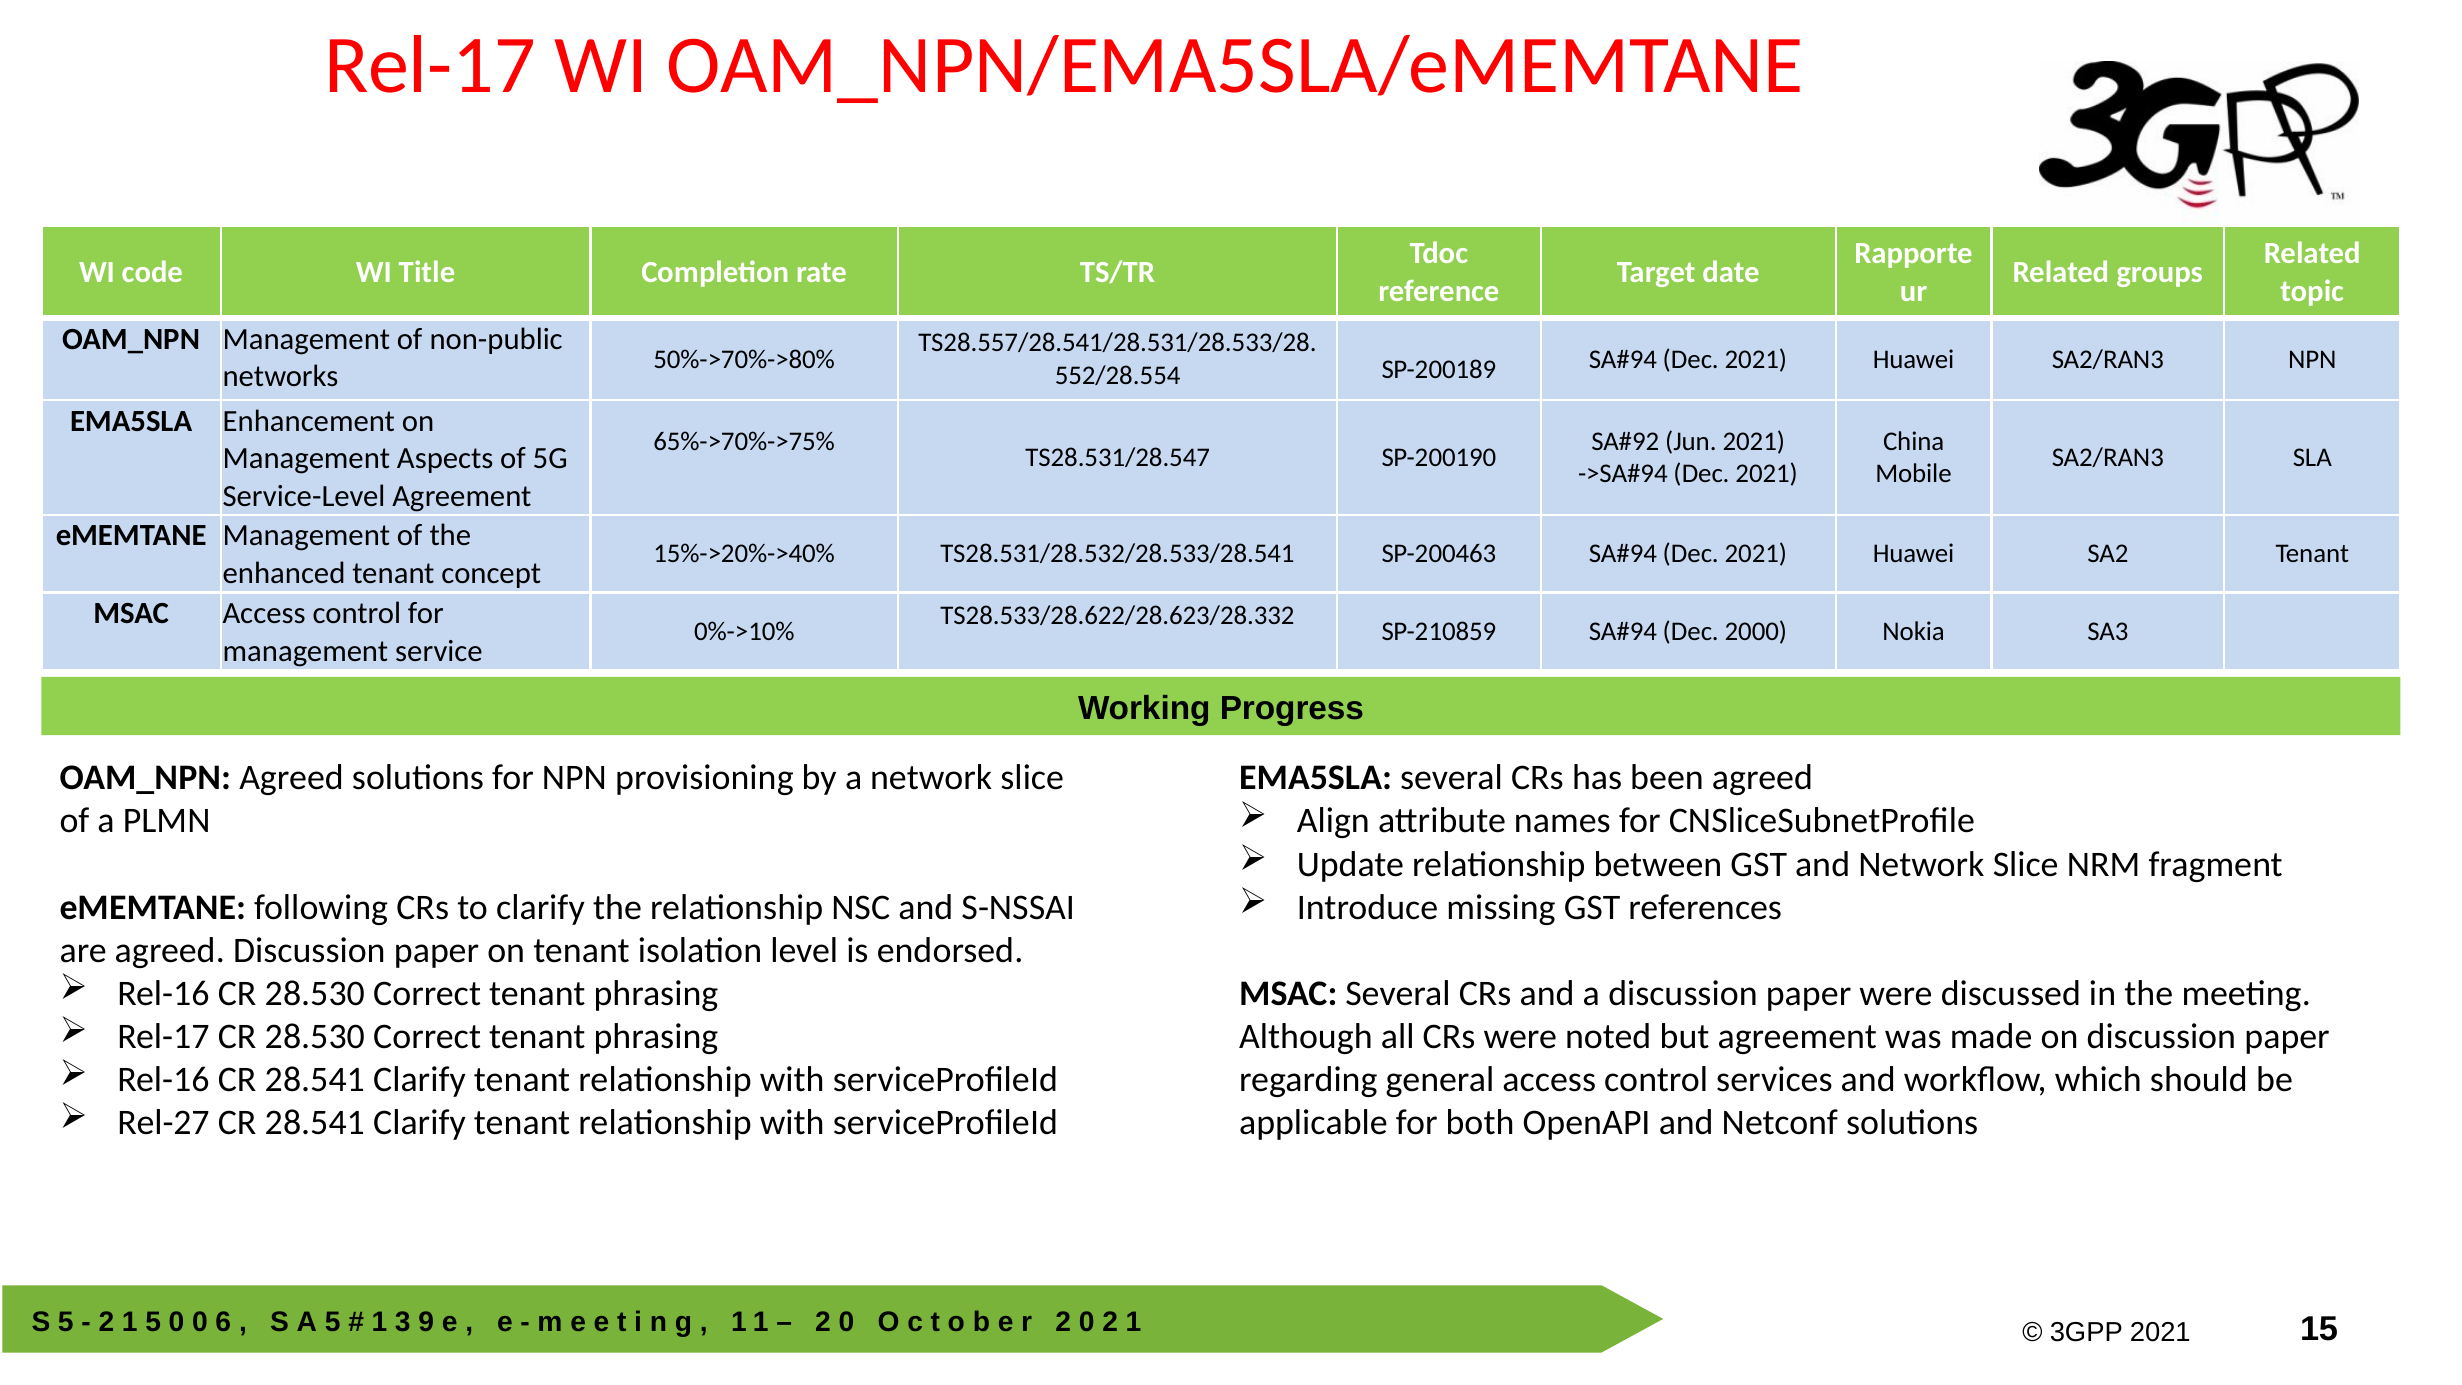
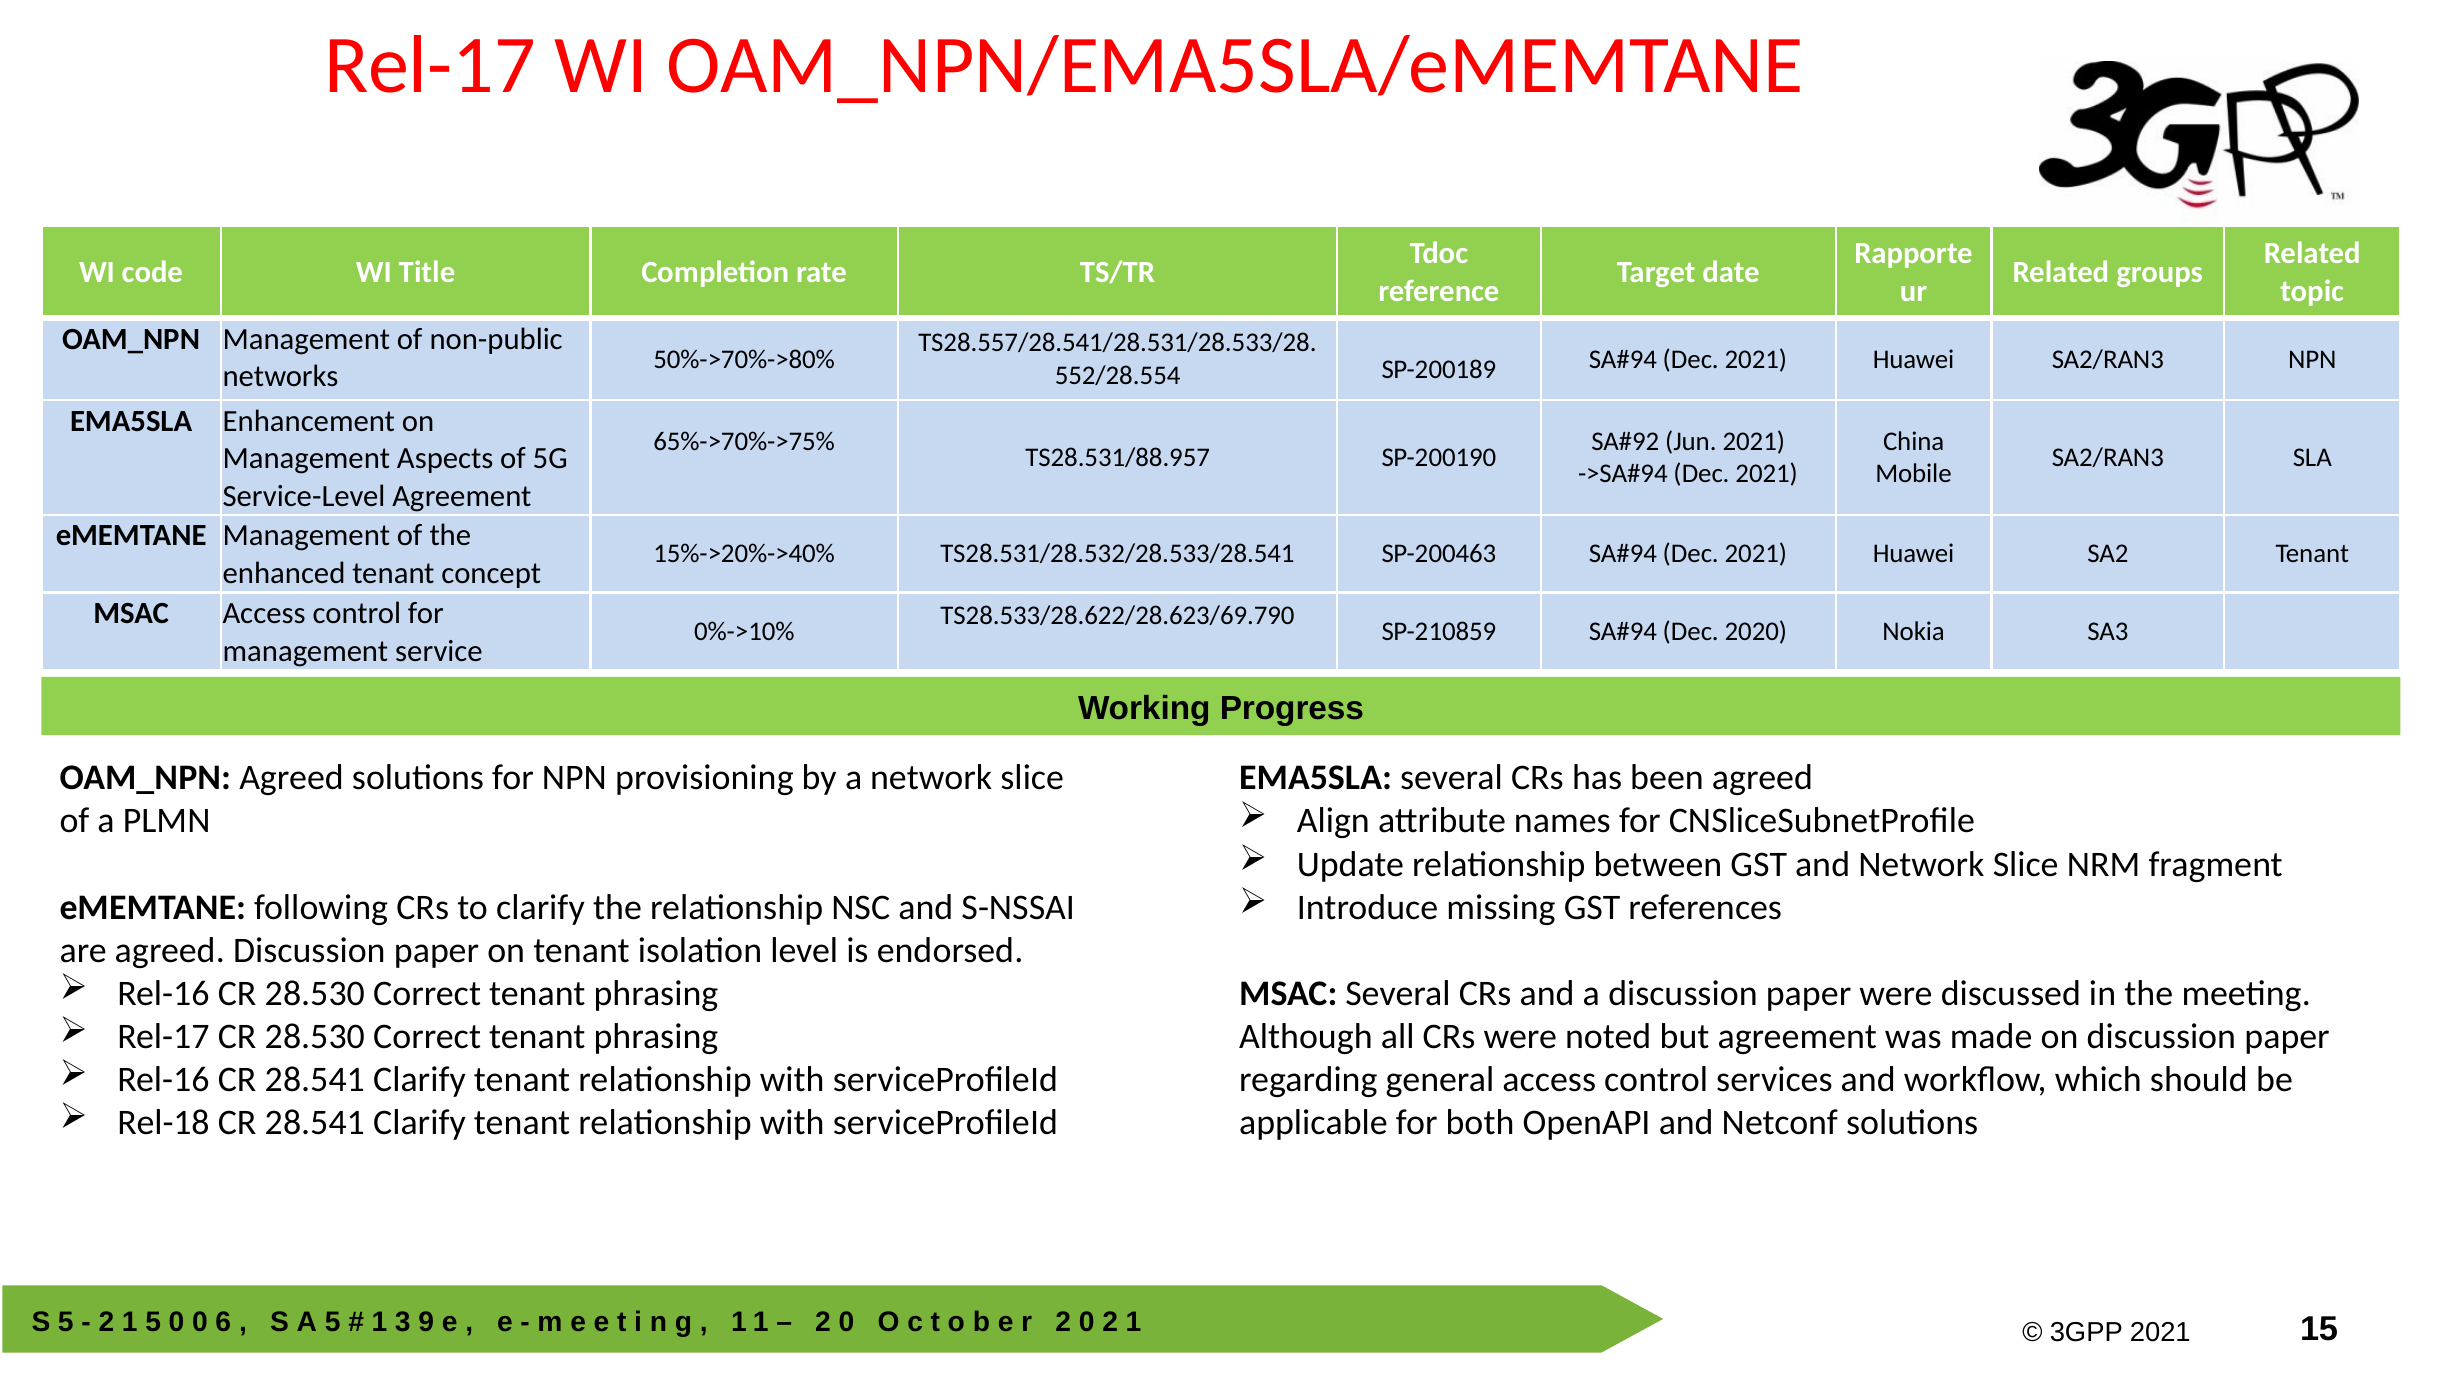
TS28.531/28.547: TS28.531/28.547 -> TS28.531/88.957 (1118, 458)
TS28.533/28.622/28.623/28.332: TS28.533/28.622/28.623/28.332 -> TS28.533/28.622/28.623/69.790 (1117, 615)
2000: 2000 -> 2020 (1756, 632)
Rel-27: Rel-27 -> Rel-18 (163, 1123)
